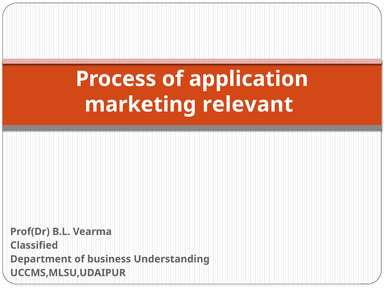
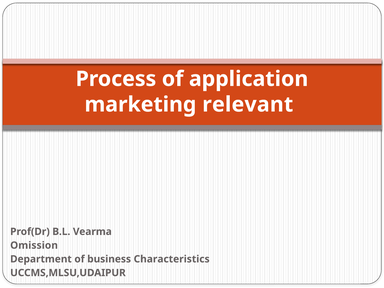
Classified: Classified -> Omission (34, 245)
Understanding: Understanding -> Characteristics (172, 259)
